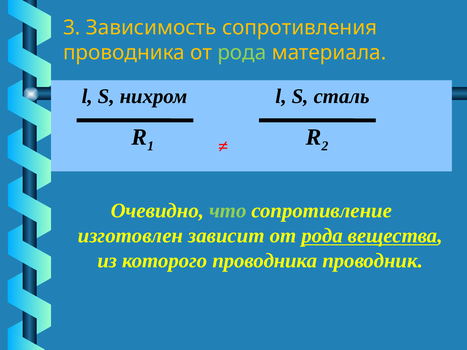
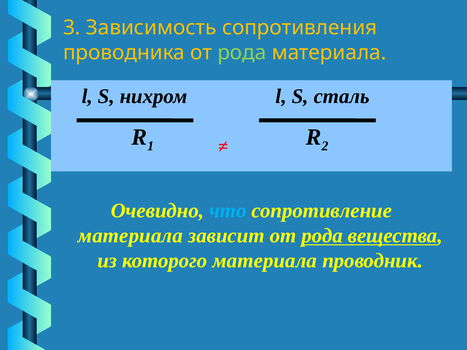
что colour: light green -> light blue (228, 211)
изготовлен: изготовлен -> материала (130, 236)
которого проводника: проводника -> материала (265, 261)
